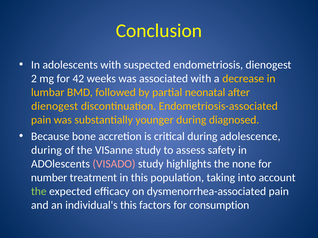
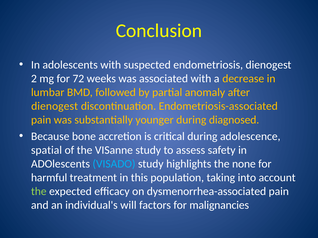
42: 42 -> 72 (78, 79)
neonatal: neonatal -> anomaly (205, 92)
during: during -> spatial (46, 150)
VISADO colour: pink -> light blue (114, 164)
number: number -> harmful (49, 178)
individual's this: this -> will (128, 205)
consumption: consumption -> malignancies (219, 205)
